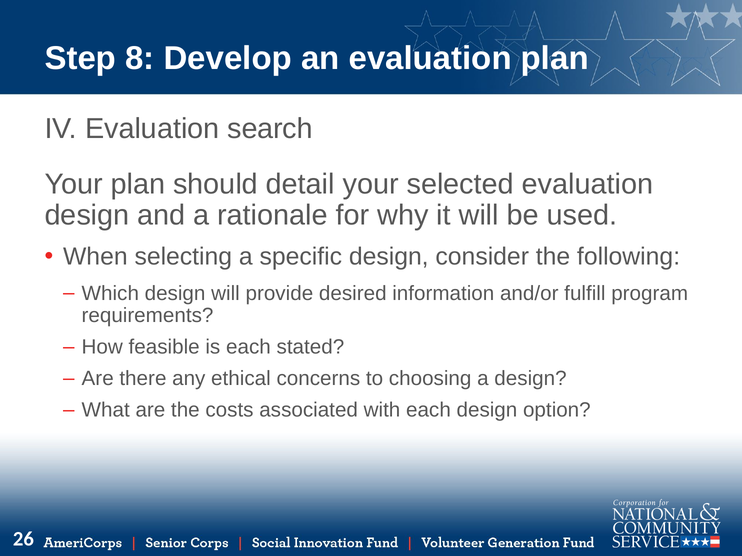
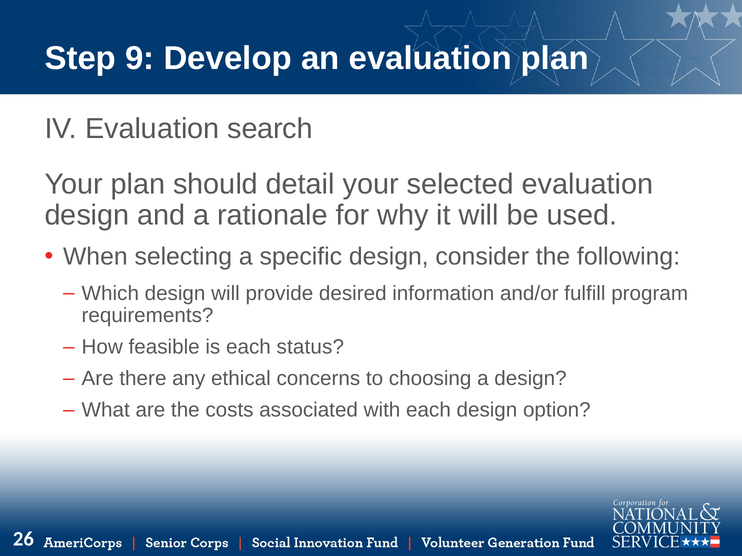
8: 8 -> 9 (140, 58)
stated: stated -> status (310, 347)
